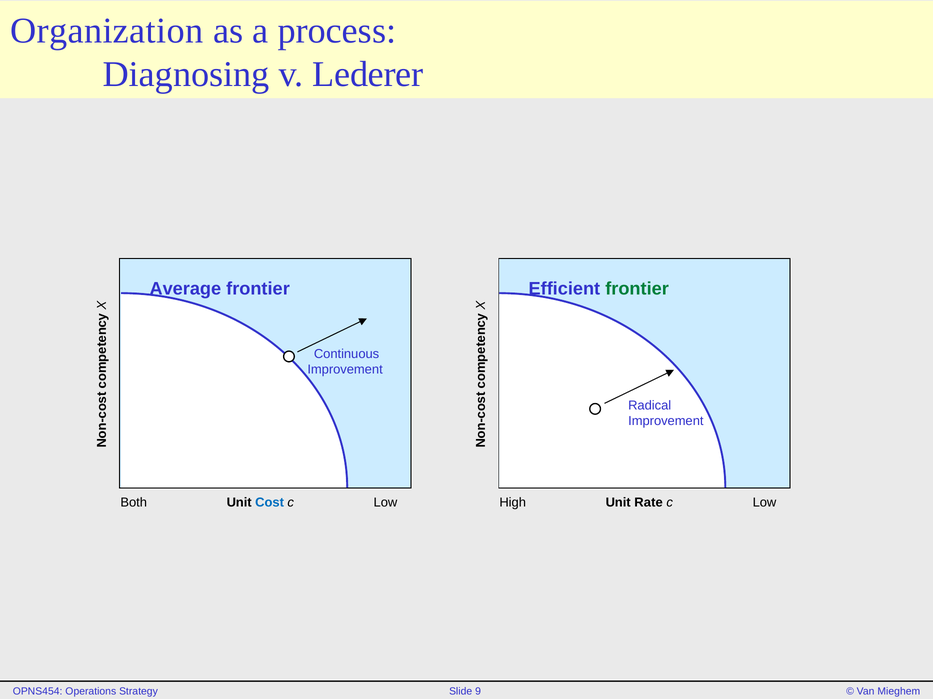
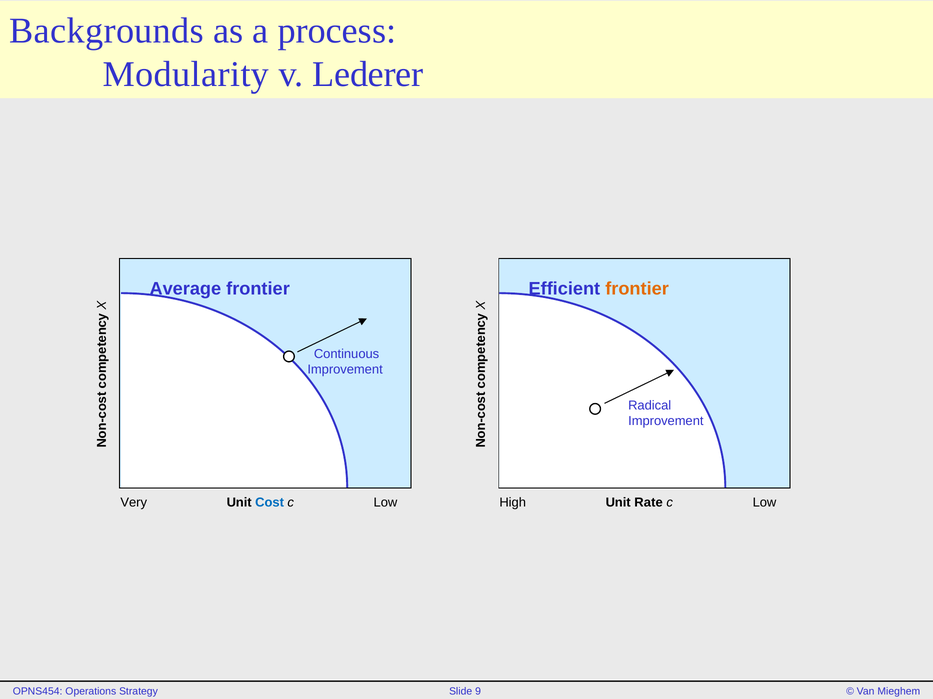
Organization: Organization -> Backgrounds (107, 31)
Diagnosing: Diagnosing -> Modularity (186, 74)
frontier colour: green -> orange (637, 289)
Both: Both -> Very (134, 503)
